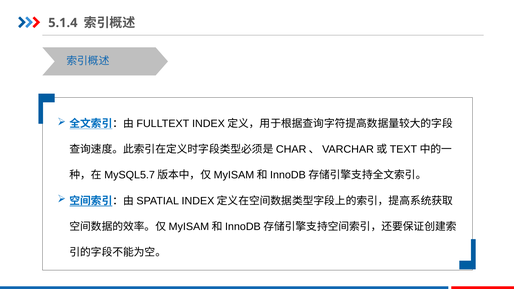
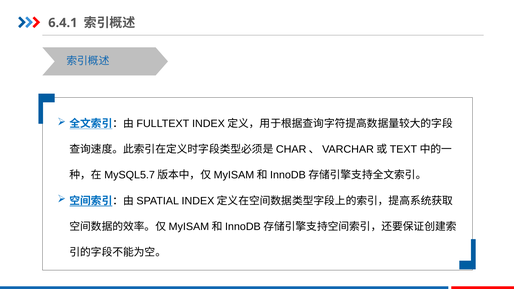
5.1.4: 5.1.4 -> 6.4.1 (63, 23)
